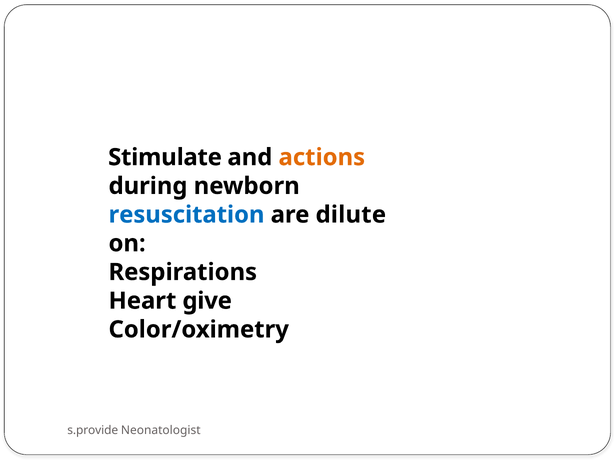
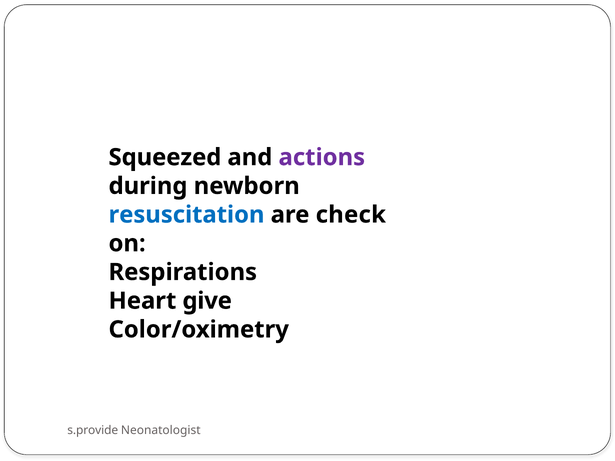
Stimulate: Stimulate -> Squeezed (165, 157)
actions colour: orange -> purple (322, 157)
dilute: dilute -> check (351, 215)
